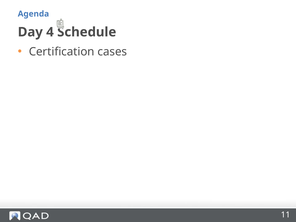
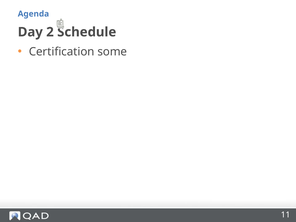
4: 4 -> 2 (50, 32)
cases: cases -> some (112, 52)
